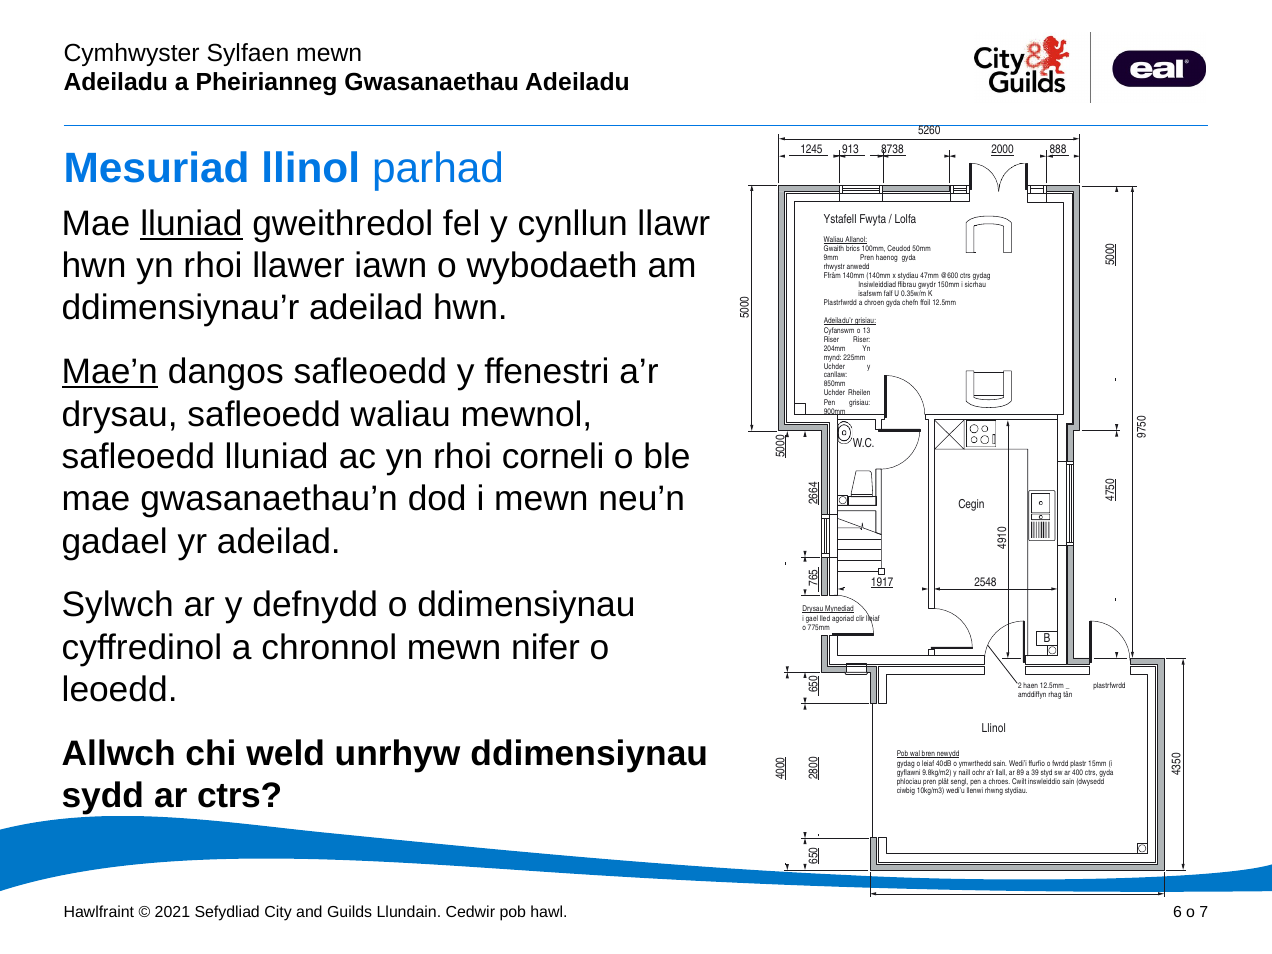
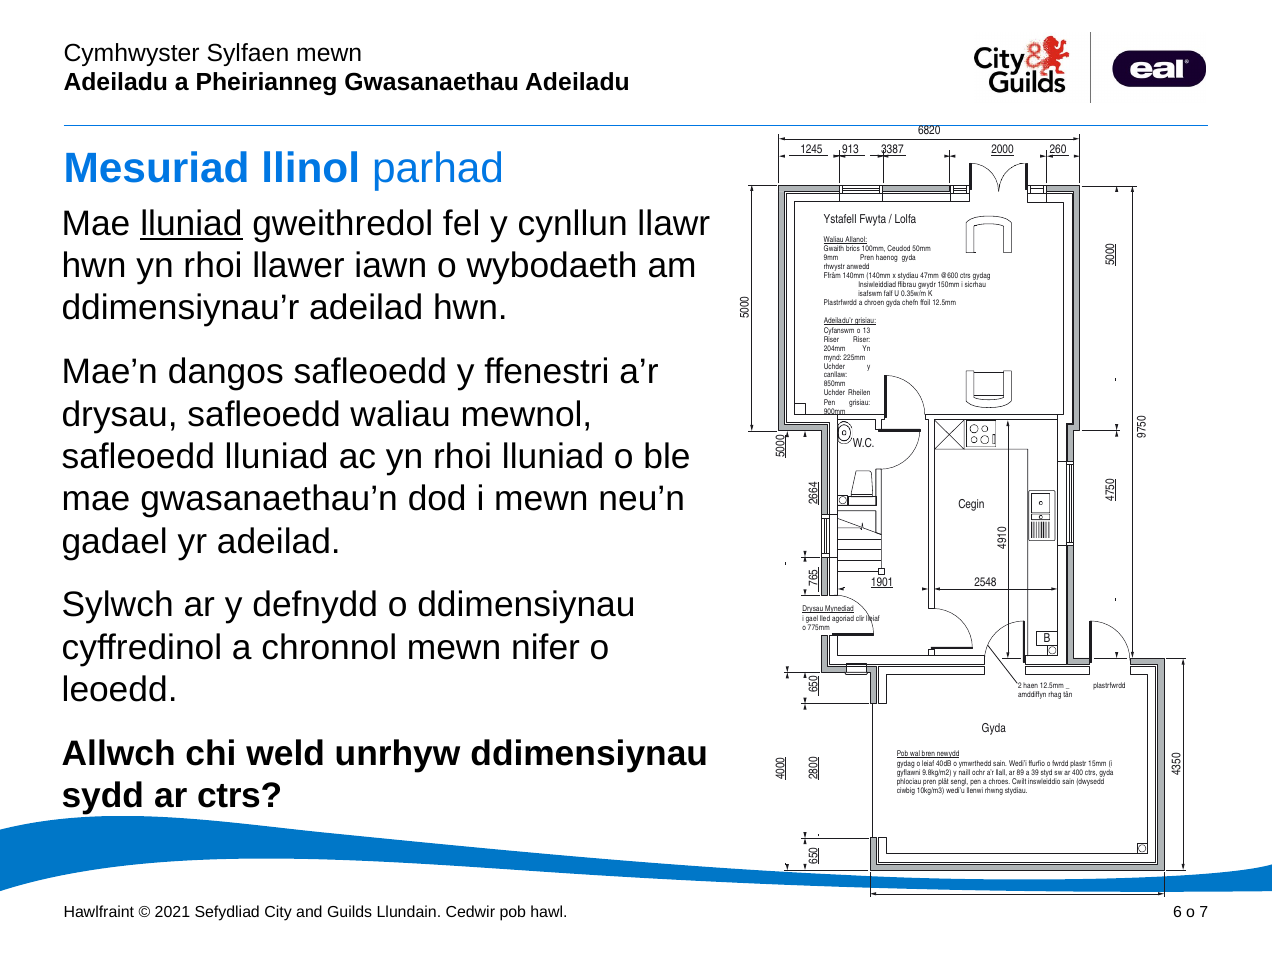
5260: 5260 -> 6820 (929, 131)
8738: 8738 -> 3387 (892, 150)
888: 888 -> 260 (1058, 150)
Mae’n underline: present -> none (110, 372)
rhoi corneli: corneli -> lluniad (553, 457)
1917: 1917 -> 1901 (882, 582)
Llinol: Llinol -> Gyda (994, 728)
